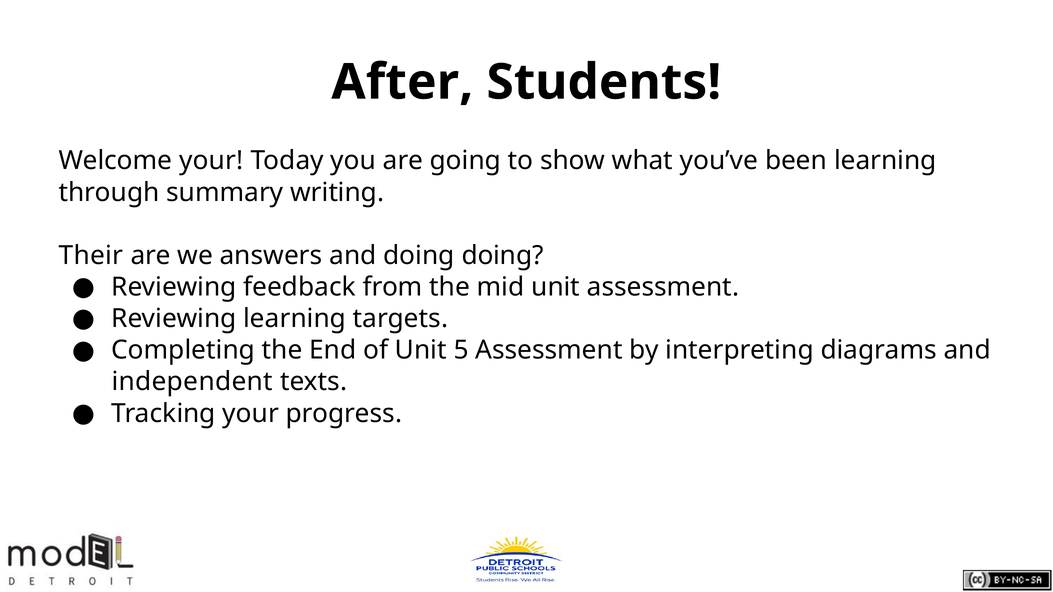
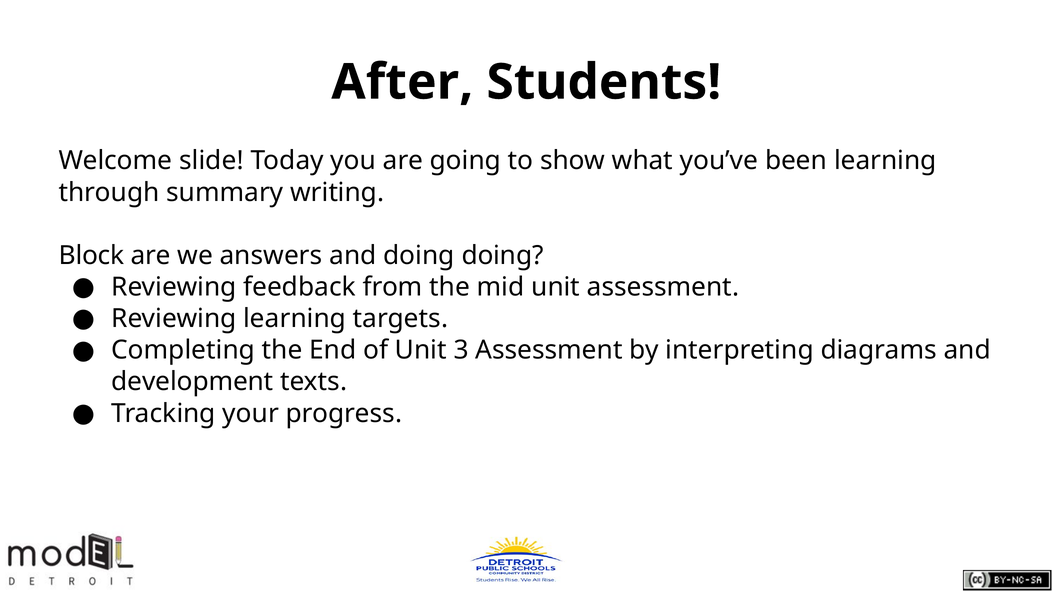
Welcome your: your -> slide (211, 161)
Their: Their -> Block (91, 256)
5: 5 -> 3 (461, 350)
independent: independent -> development (192, 382)
